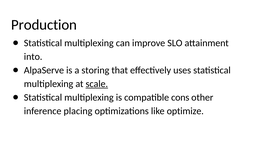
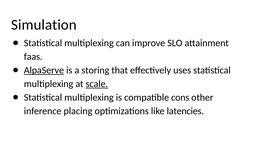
Production: Production -> Simulation (44, 25)
into: into -> faas (33, 57)
AlpaServe underline: none -> present (44, 70)
optimize: optimize -> latencies (185, 111)
